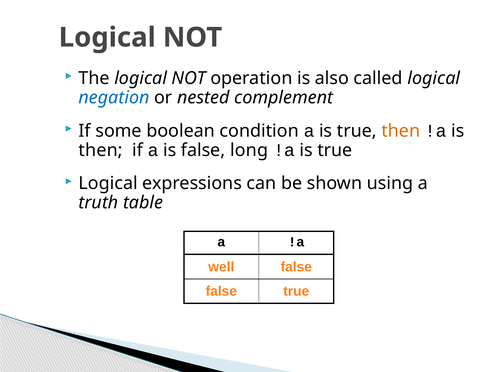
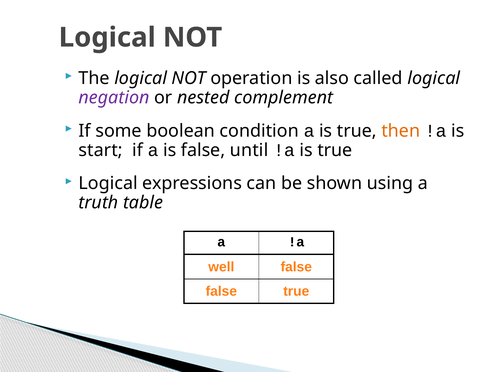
negation colour: blue -> purple (114, 98)
then: then -> start (101, 150)
long: long -> until (249, 150)
